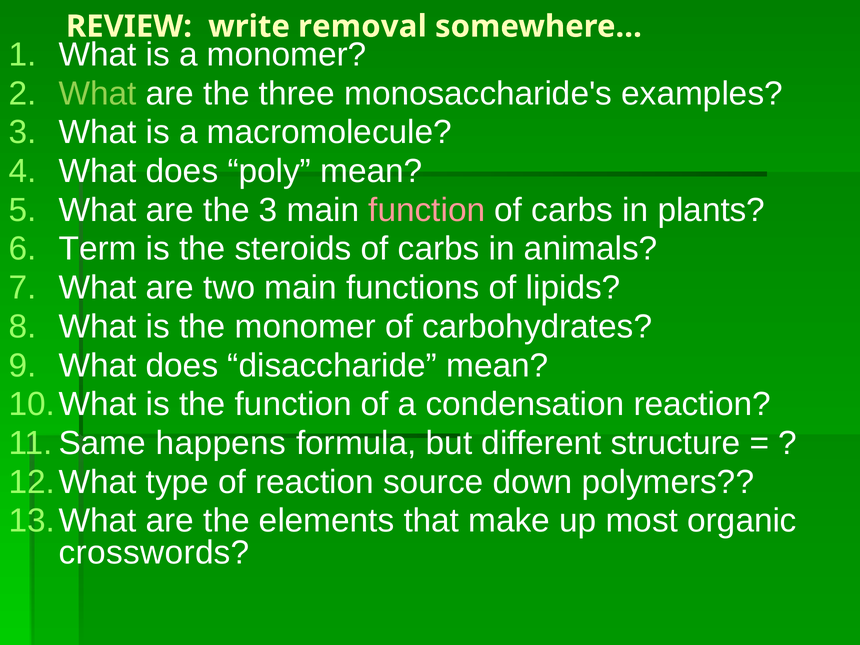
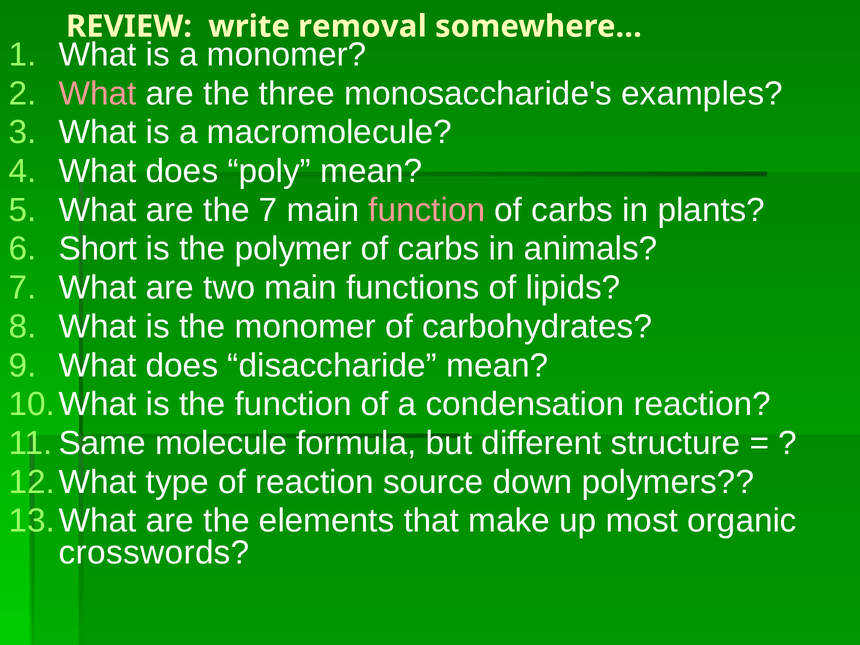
What colour: light green -> pink (98, 94)
the 3: 3 -> 7 (268, 210)
Term: Term -> Short (98, 249)
steroids: steroids -> polymer (293, 249)
happens: happens -> molecule (221, 443)
